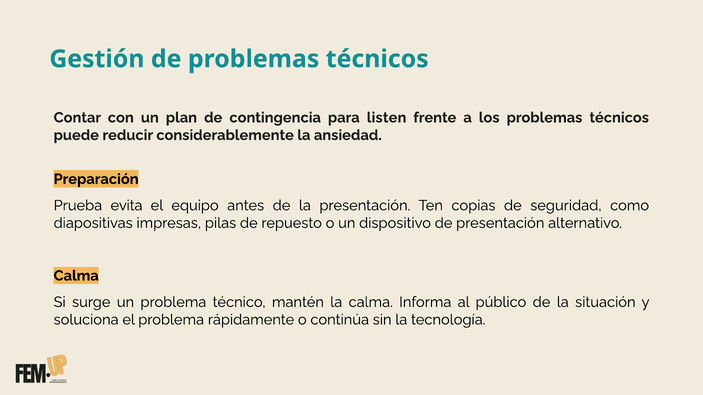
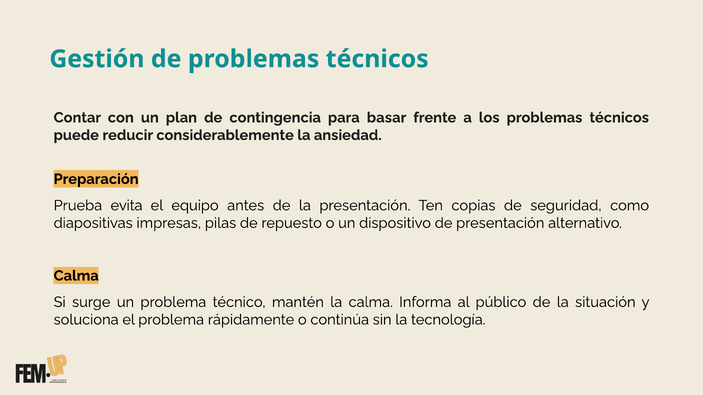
listen: listen -> basar (387, 118)
